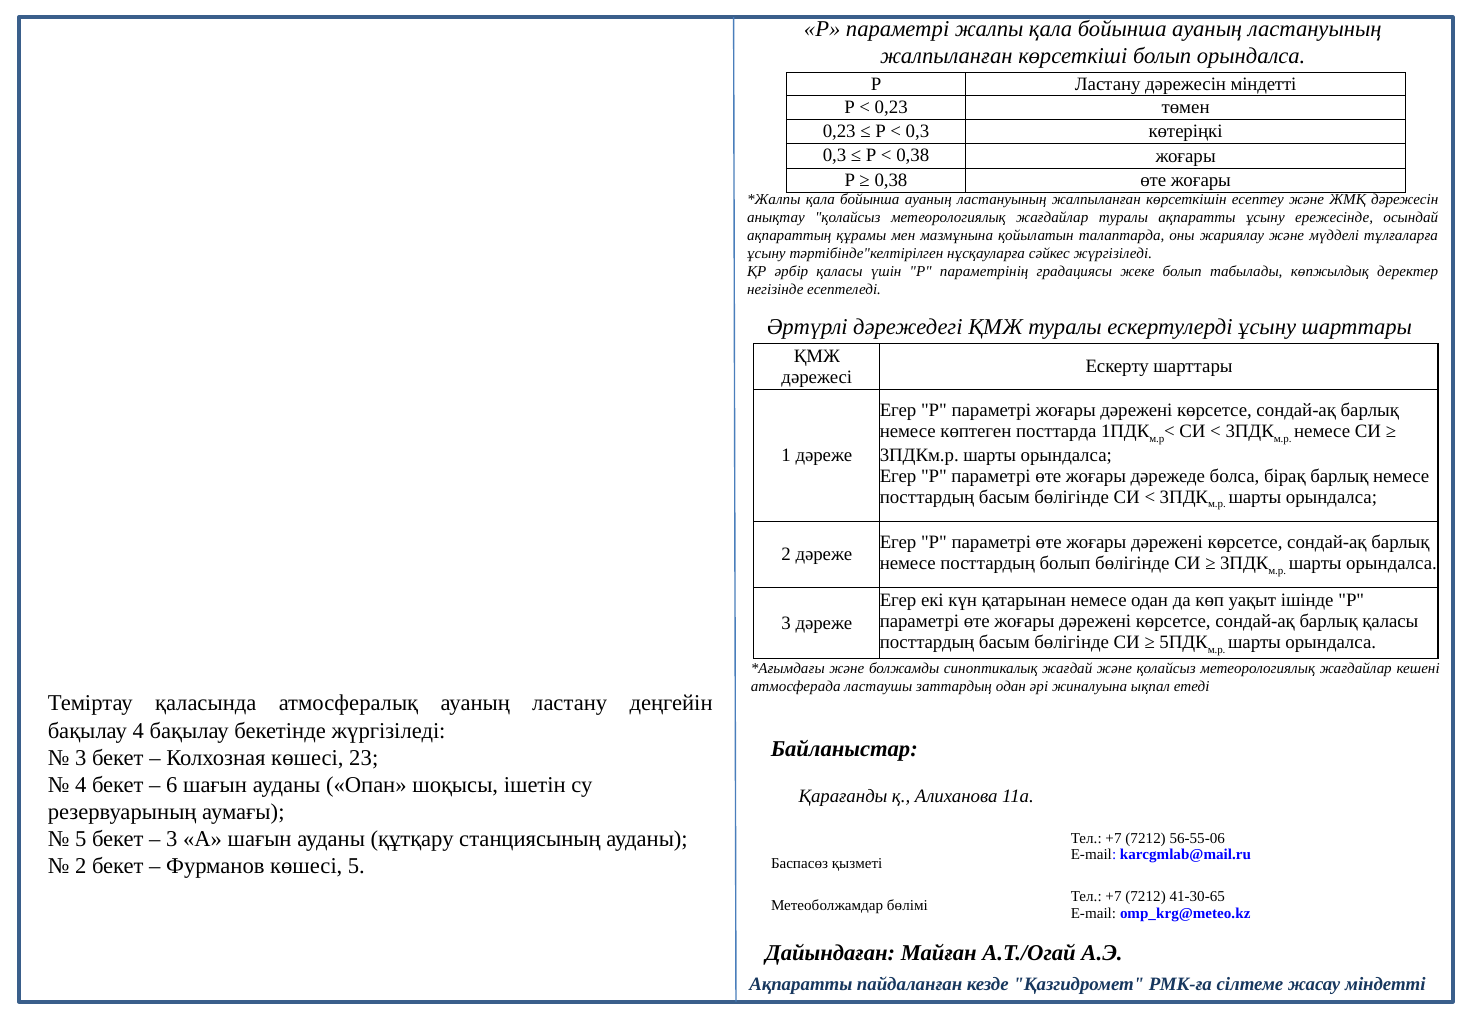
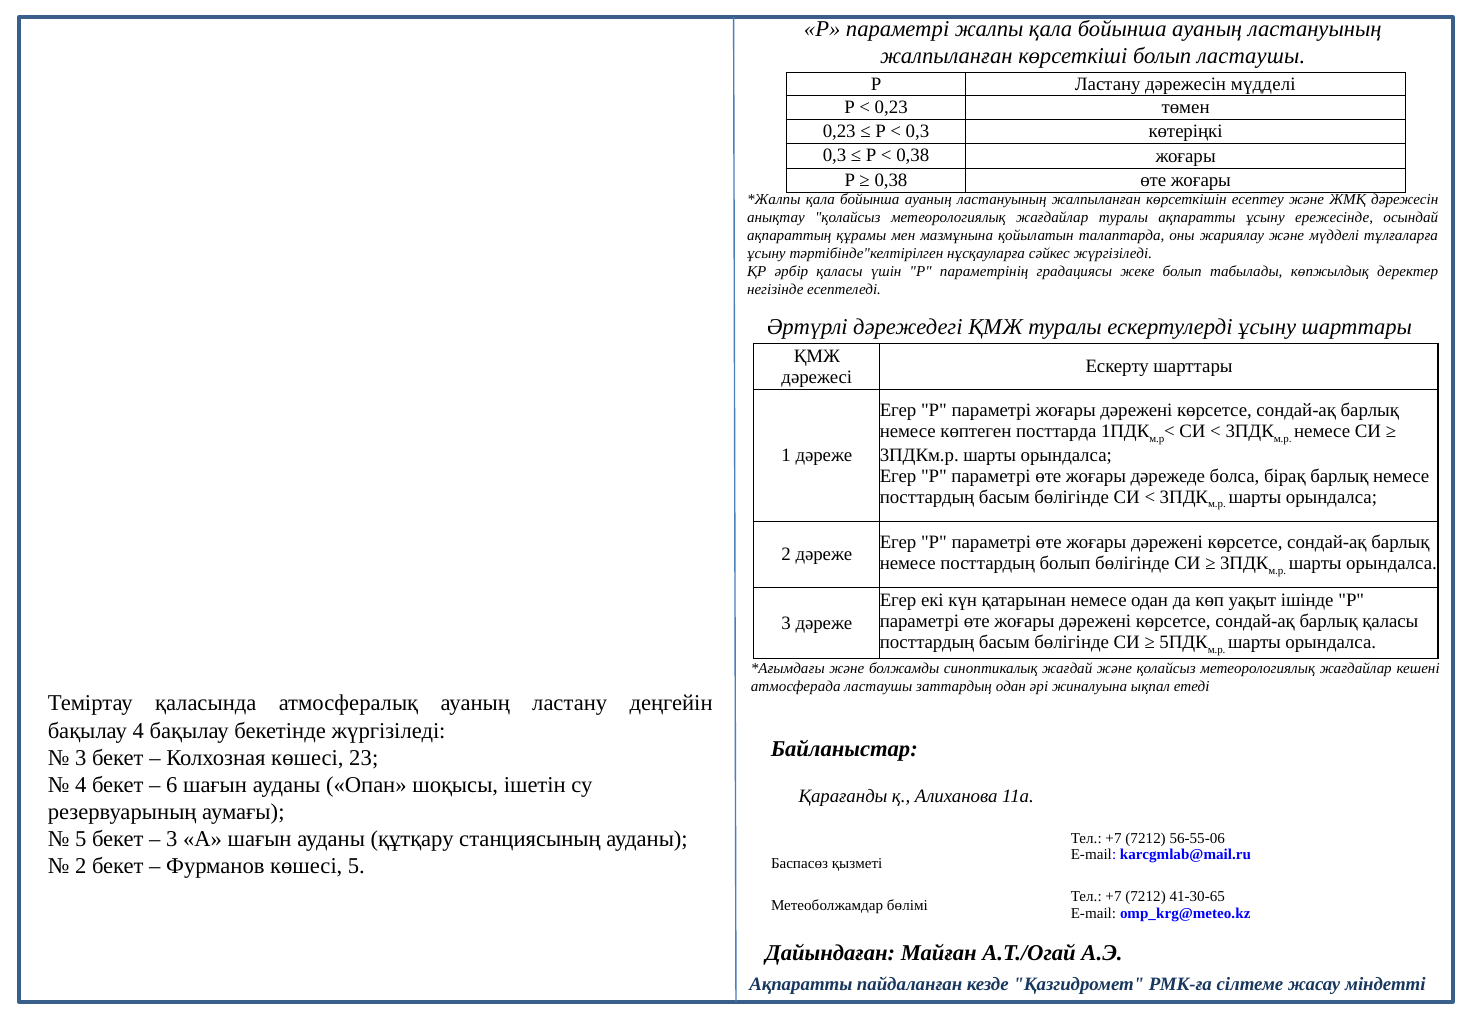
болып орындалса: орындалса -> ластаушы (1251, 56)
дәрежесін міндетті: міндетті -> мүдделі (1263, 84)
